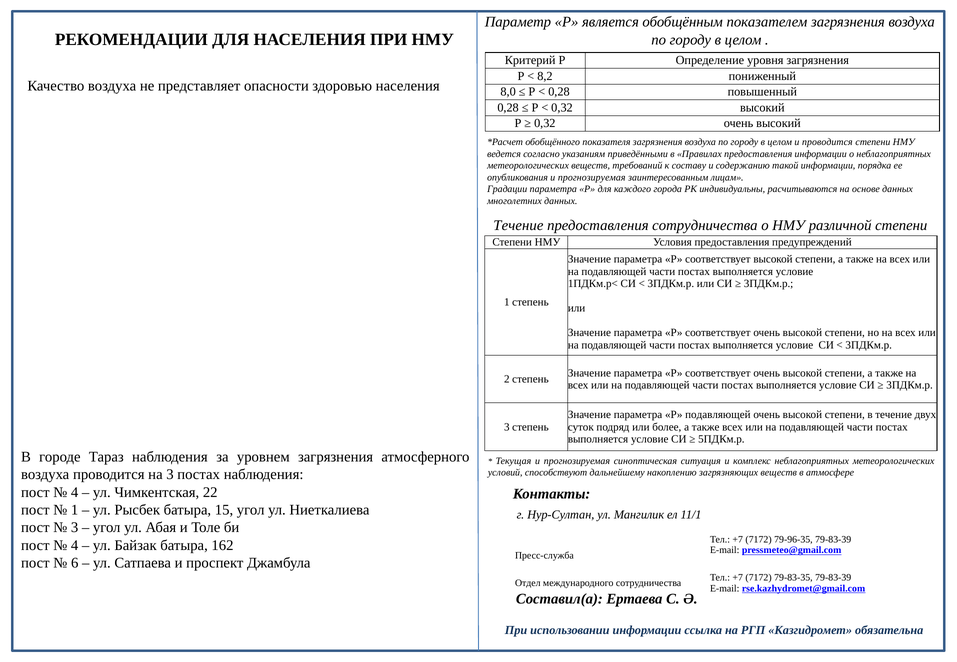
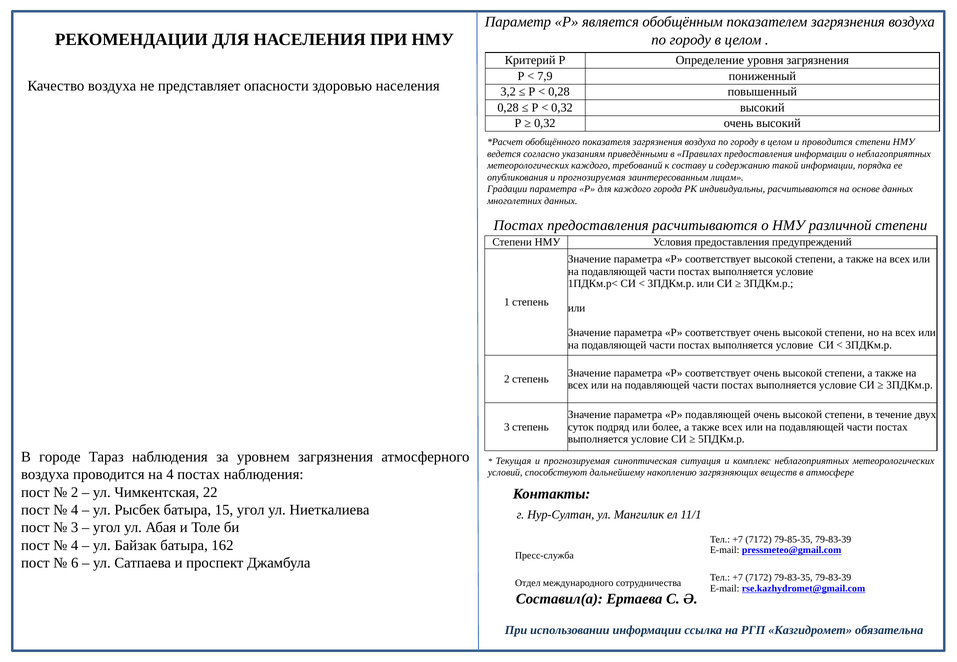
8,2: 8,2 -> 7,9 (545, 76)
8,0: 8,0 -> 3,2 (508, 92)
метеорологических веществ: веществ -> каждого (591, 166)
Течение: Течение -> Постах (518, 226)
предоставления сотрудничества: сотрудничества -> расчитываются (705, 226)
на 3: 3 -> 4 (170, 475)
4: 4 -> 2 (75, 493)
1: 1 -> 4 (75, 510)
79-96-35: 79-96-35 -> 79-85-35 (793, 540)
